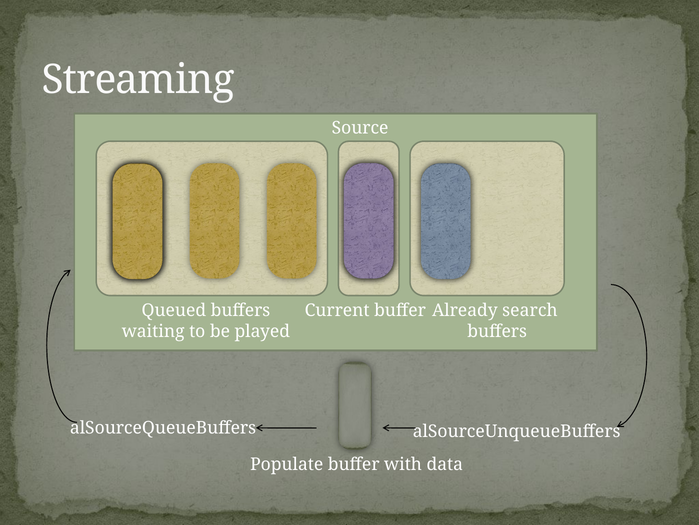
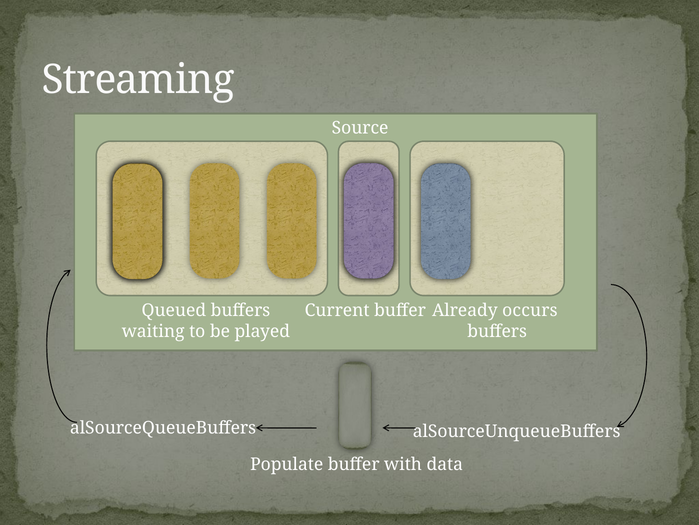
search: search -> occurs (530, 310)
